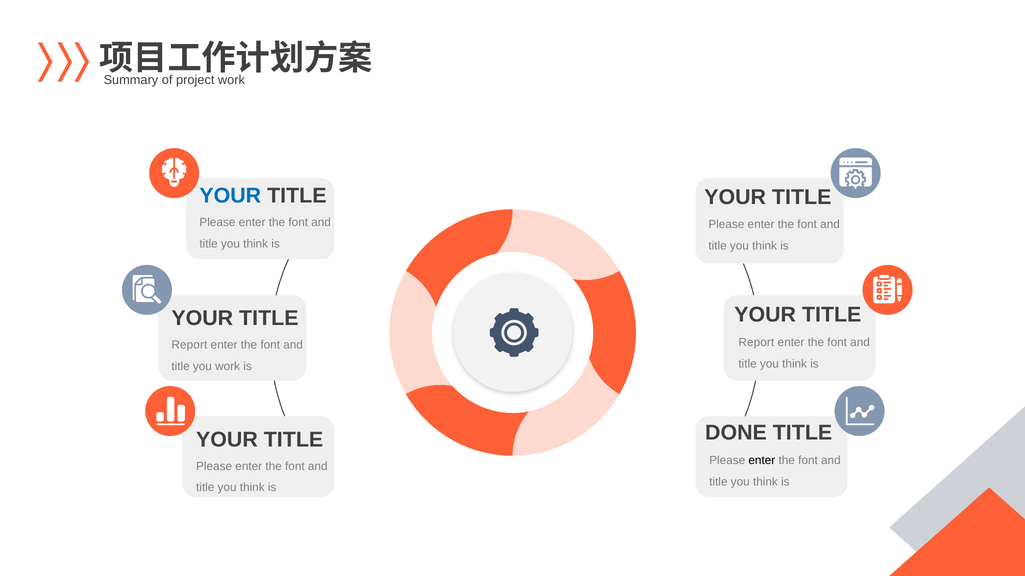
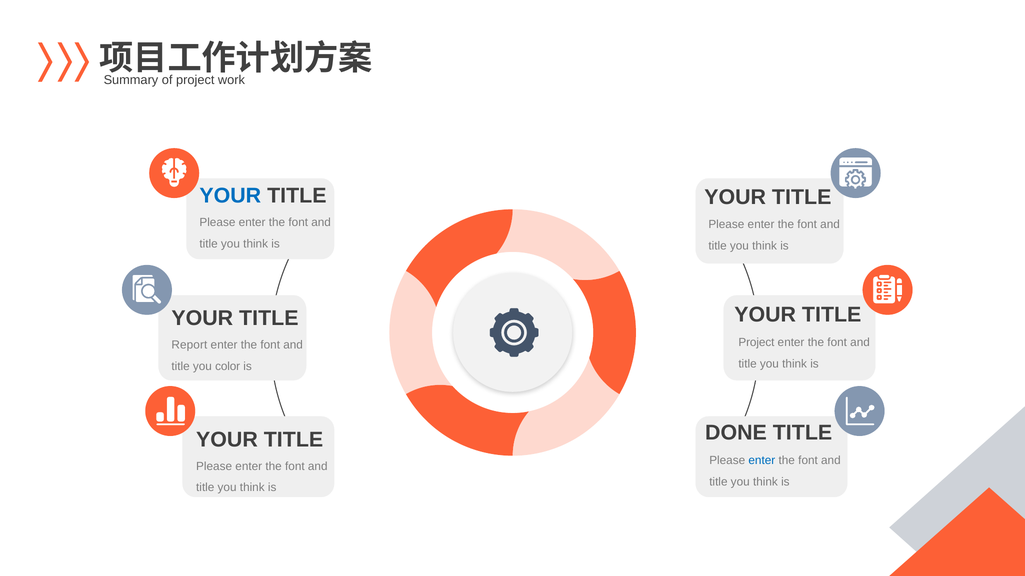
Report: Report -> Project (756, 343)
you work: work -> color (228, 367)
enter colour: black -> blue (762, 461)
